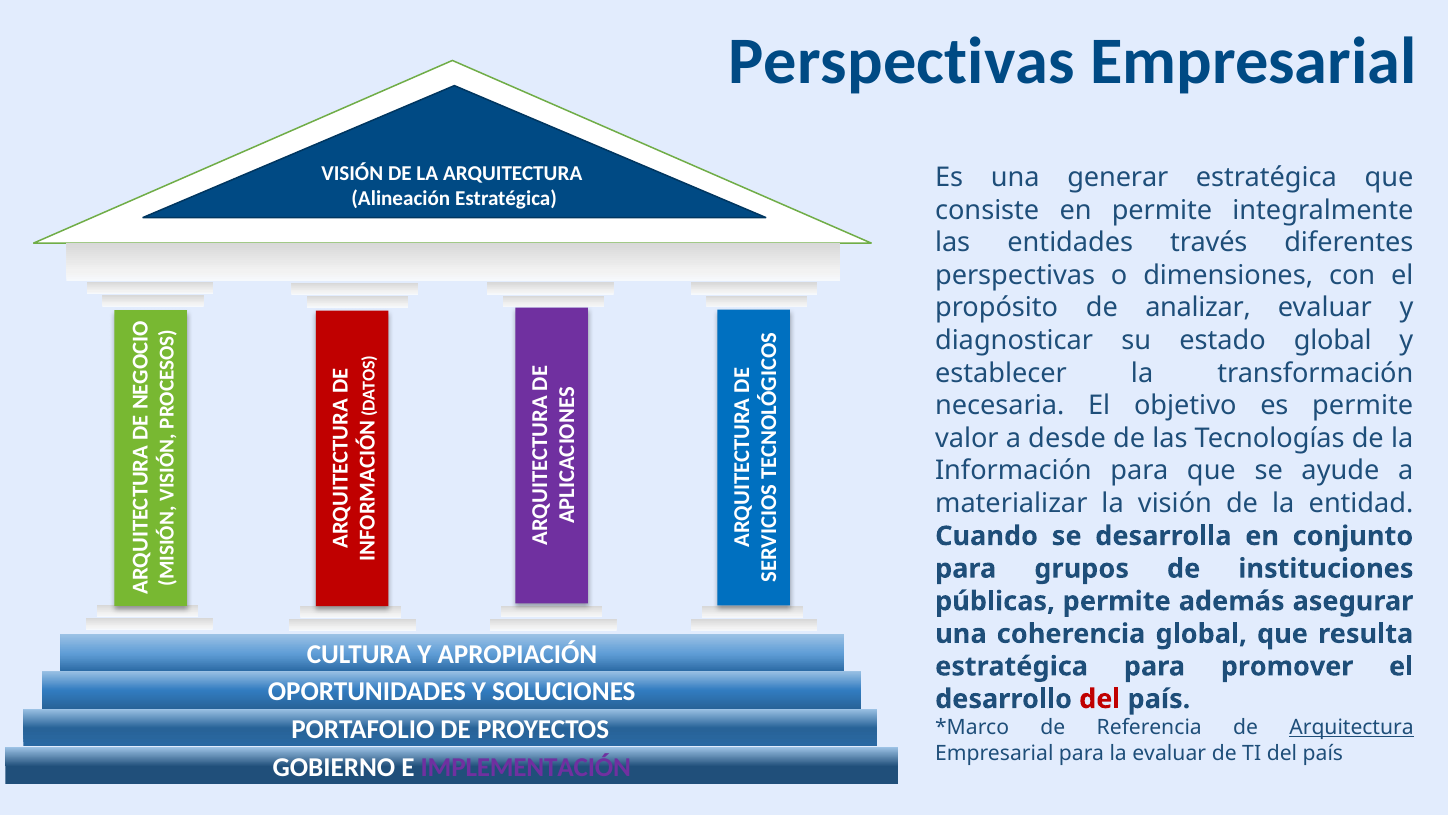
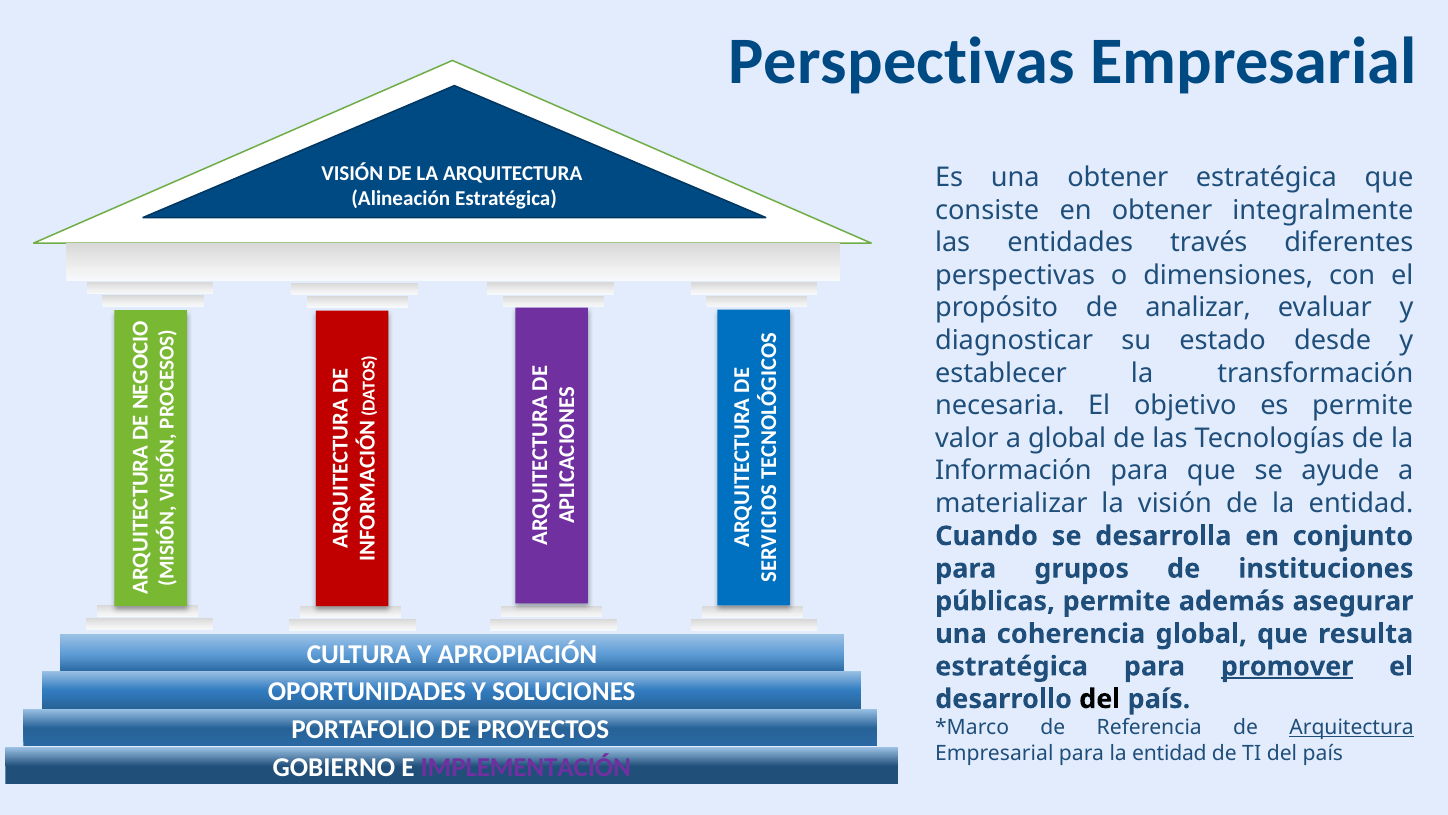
una generar: generar -> obtener (1118, 177)
en permite: permite -> obtener (1162, 210)
estado global: global -> desde (1333, 340)
a desde: desde -> global (1067, 438)
promover underline: none -> present (1287, 666)
del colour: red -> black (1100, 699)
para la evaluar: evaluar -> entidad (1169, 753)
